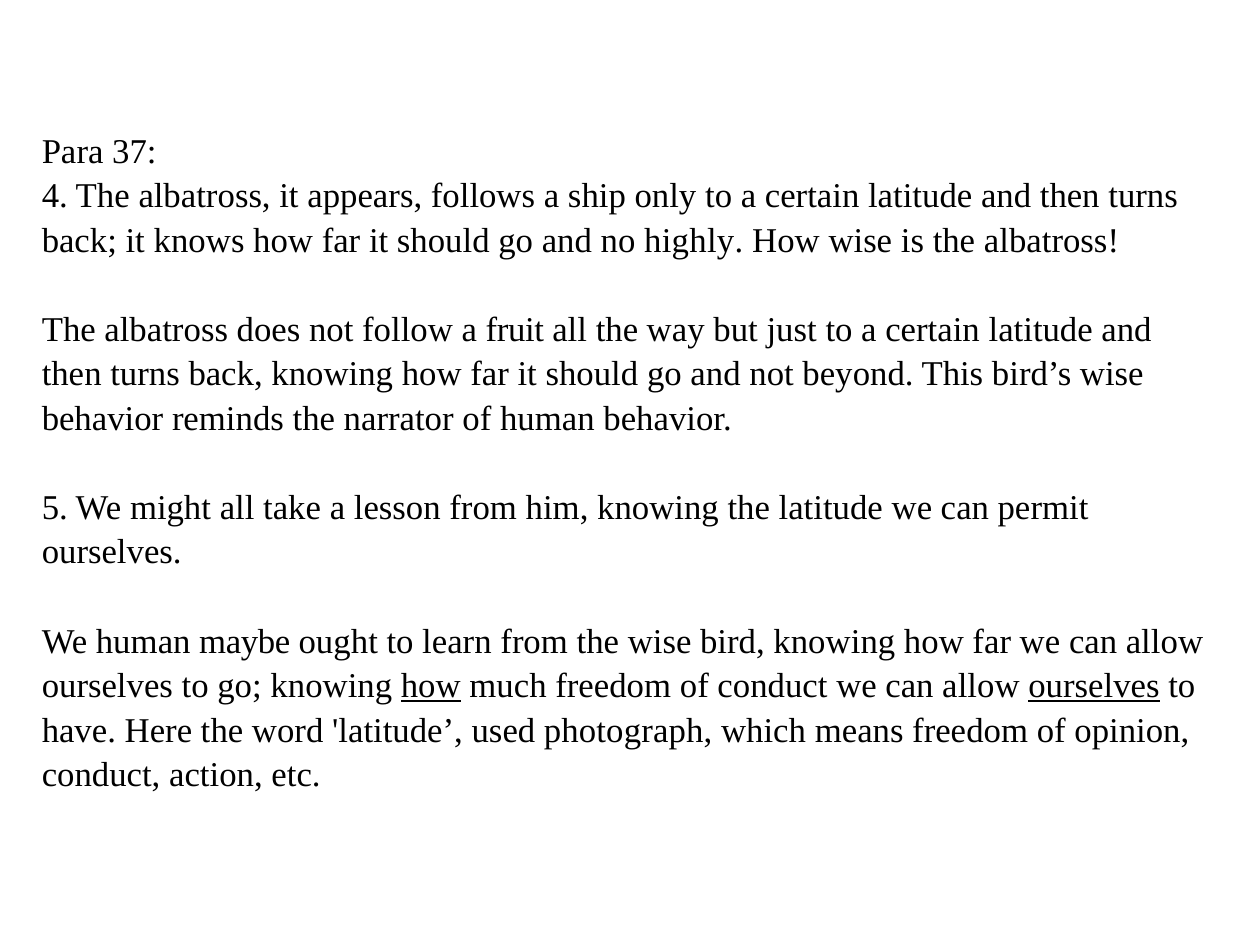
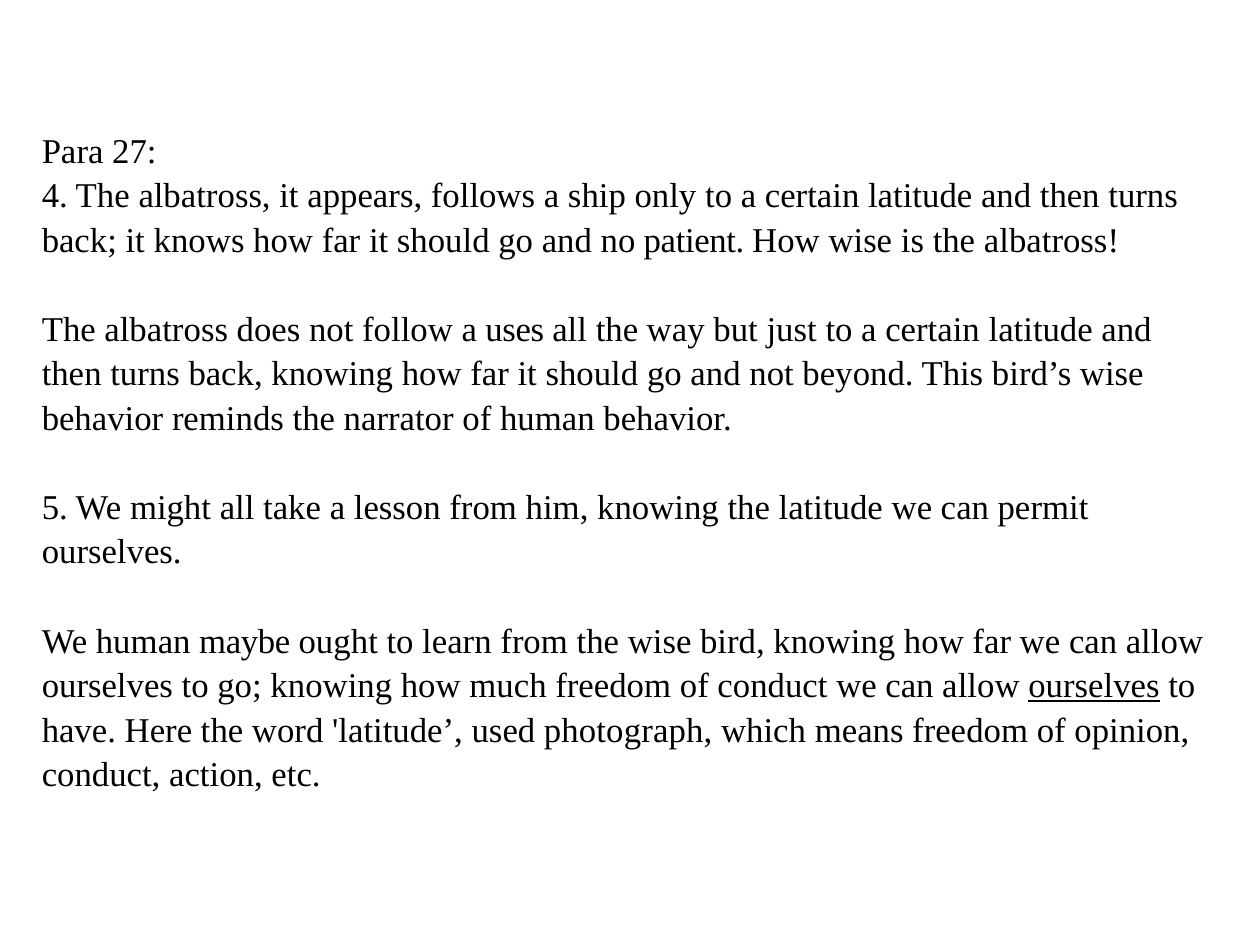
37: 37 -> 27 (134, 152)
highly: highly -> patient (694, 241)
fruit: fruit -> uses (515, 330)
how underline: present -> none (431, 686)
